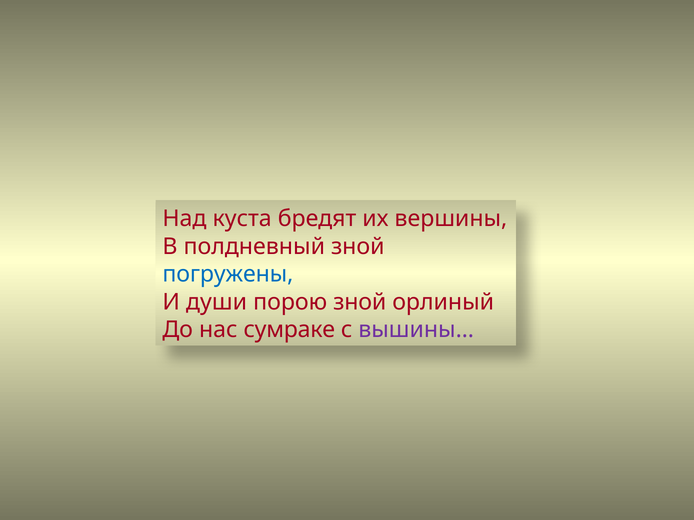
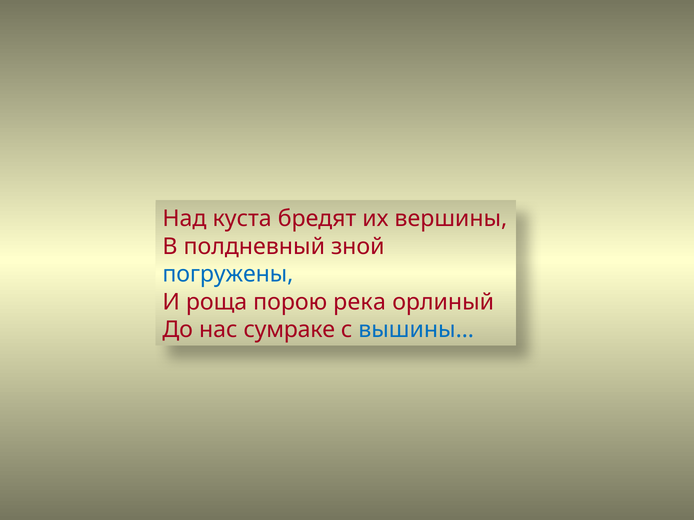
души: души -> роща (217, 302)
порою зной: зной -> река (360, 302)
вышины… colour: purple -> blue (416, 330)
